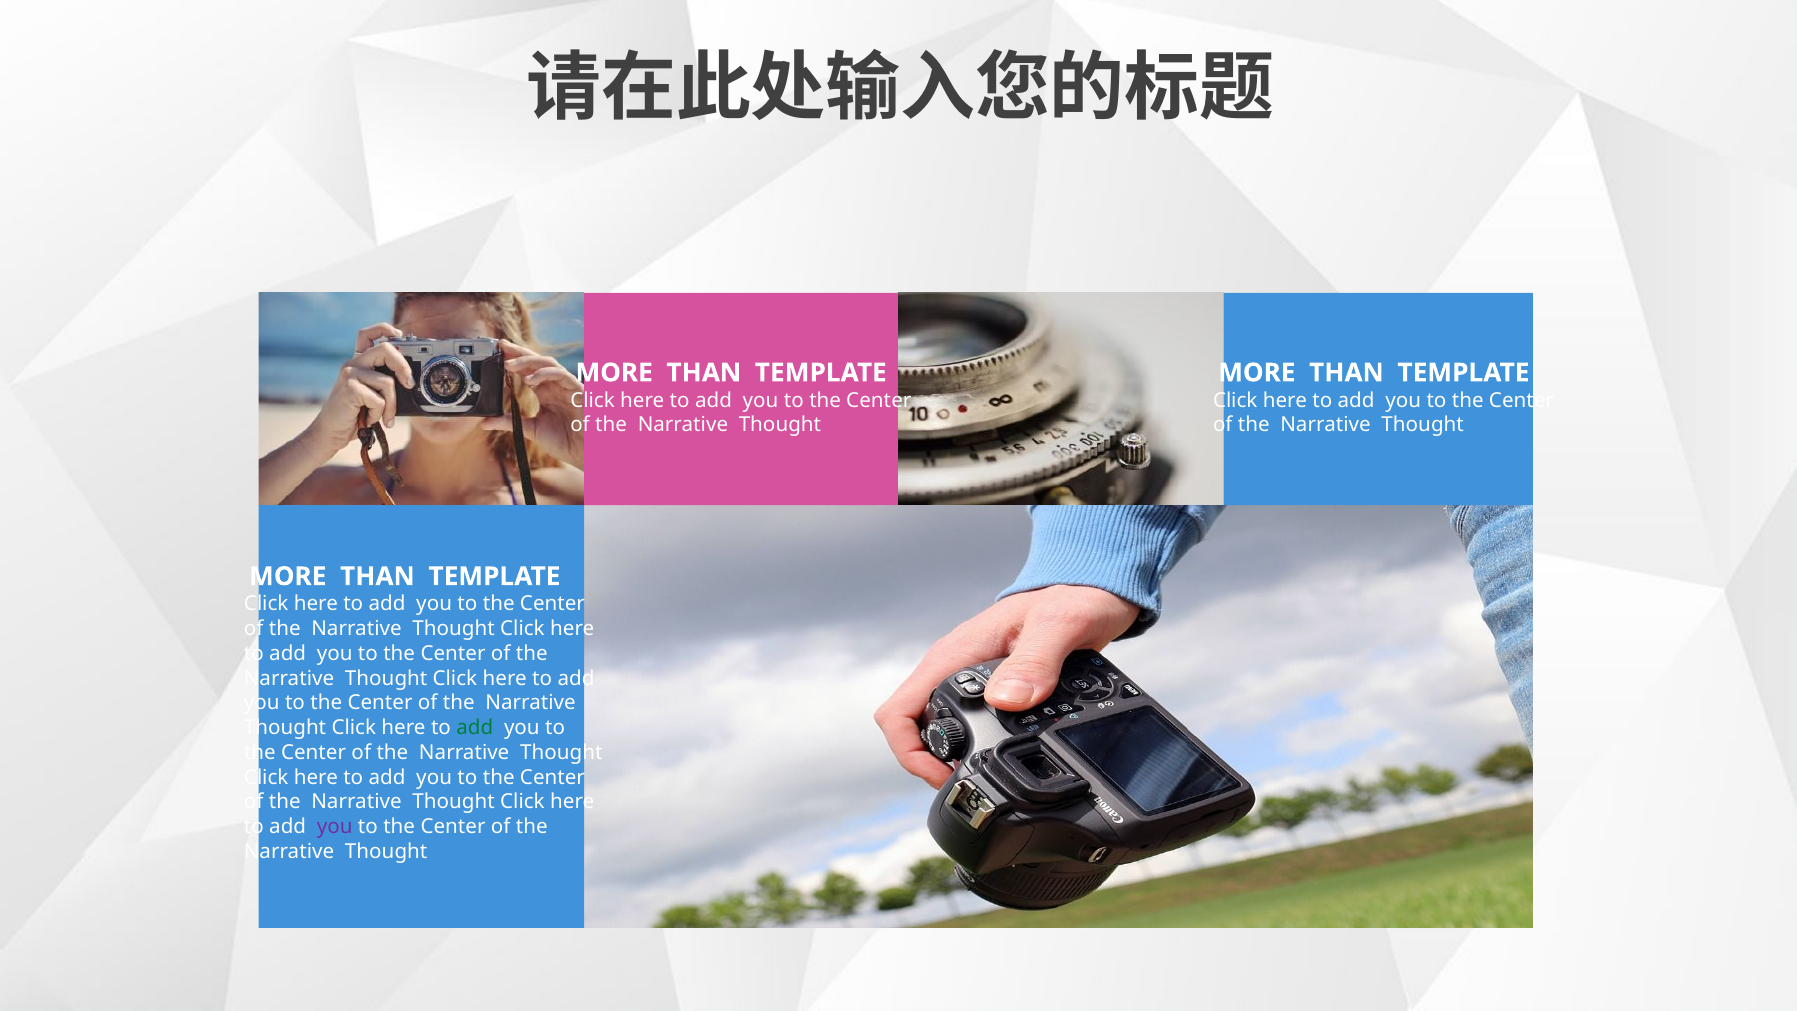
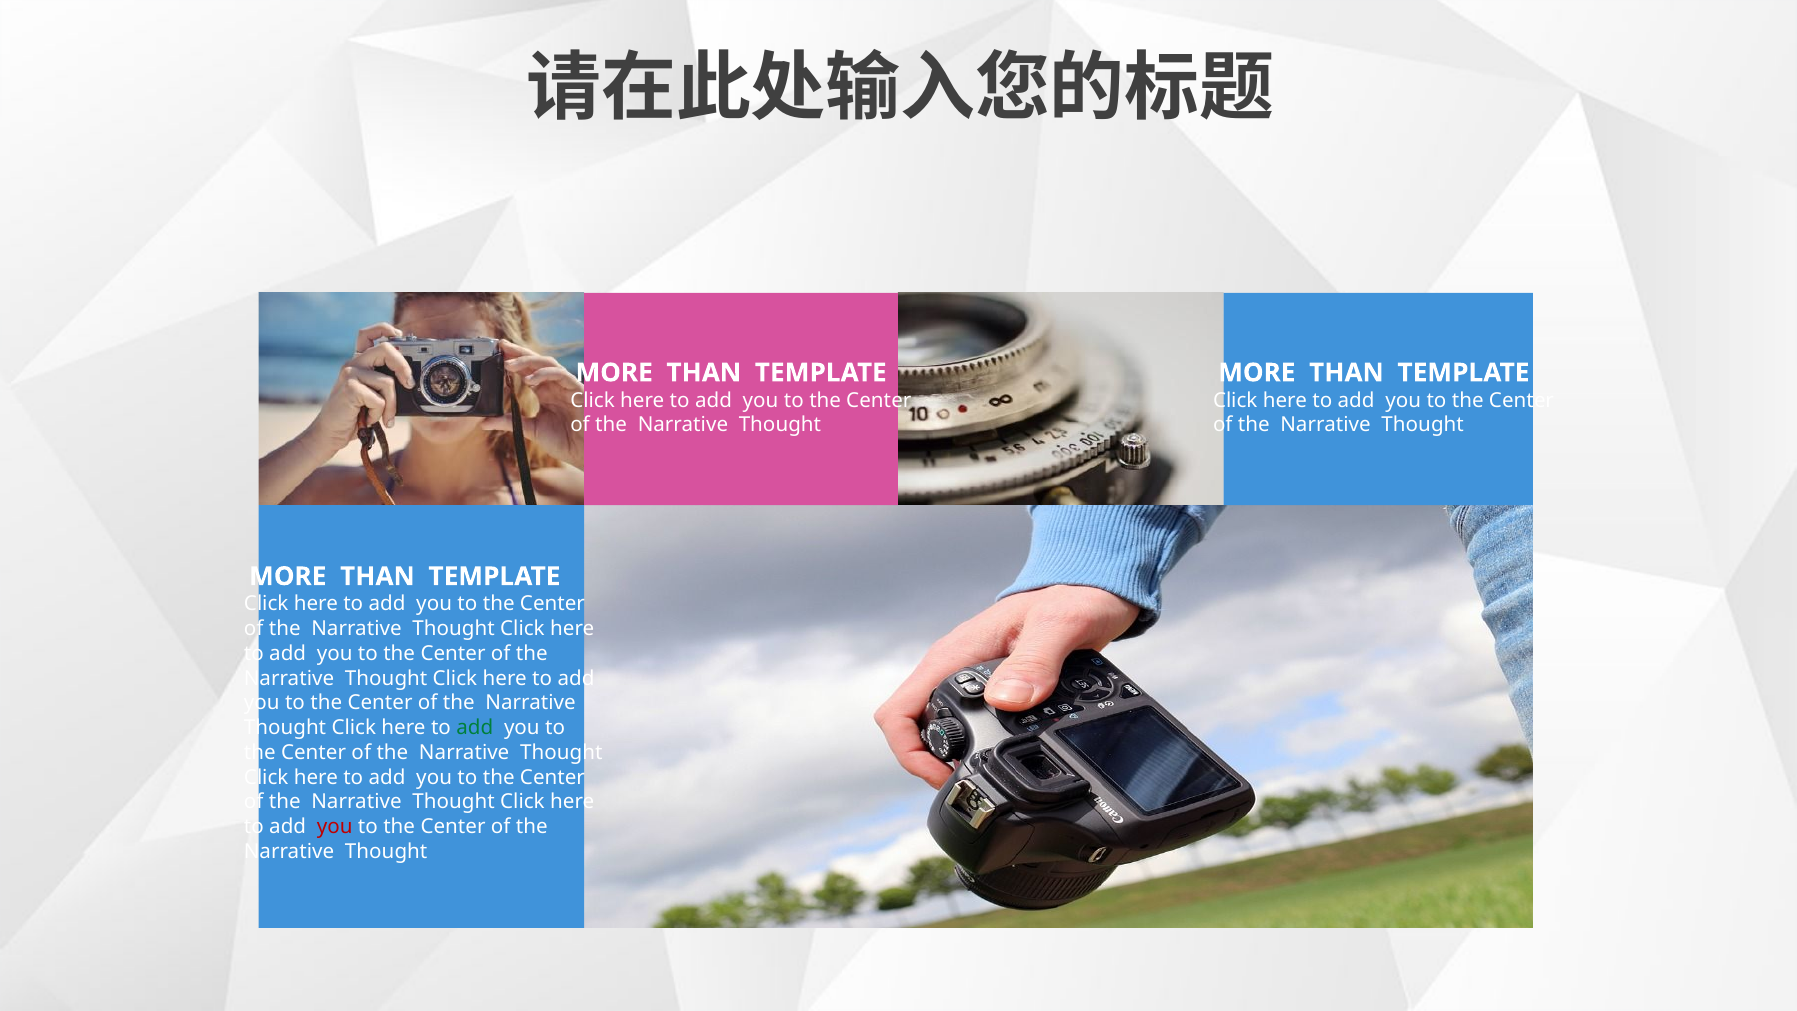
you colour: purple -> red (335, 827)
